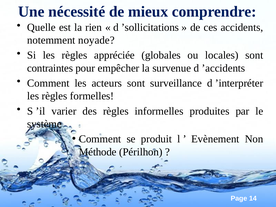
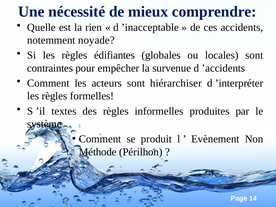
’sollicitations: ’sollicitations -> ’inacceptable (150, 27)
appréciée: appréciée -> édifiantes (114, 55)
surveillance: surveillance -> hiérarchiser (176, 83)
varier: varier -> textes (64, 111)
